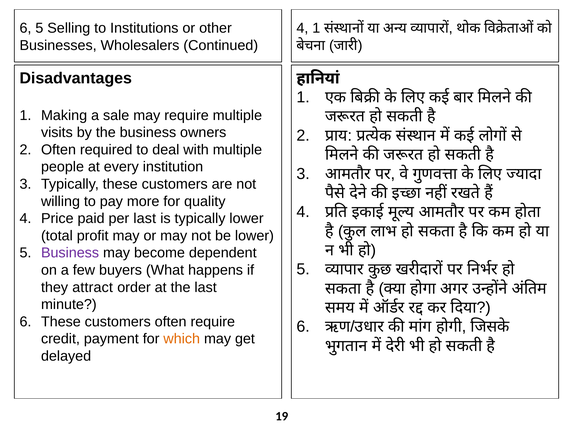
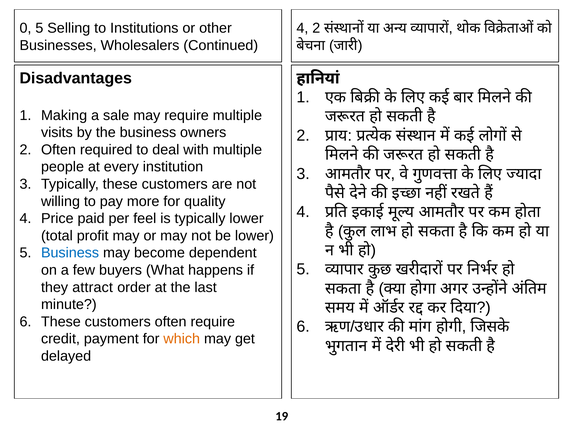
6: 6 -> 0 (25, 28)
4 1: 1 -> 2 (316, 28)
per last: last -> feel (145, 218)
Business colour: purple -> blue (70, 253)
